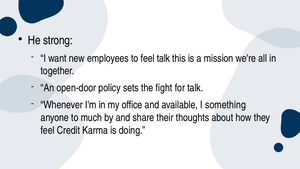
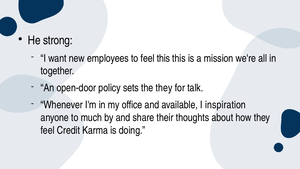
feel talk: talk -> this (163, 58)
the fight: fight -> they (164, 88)
something: something -> inspiration (226, 105)
